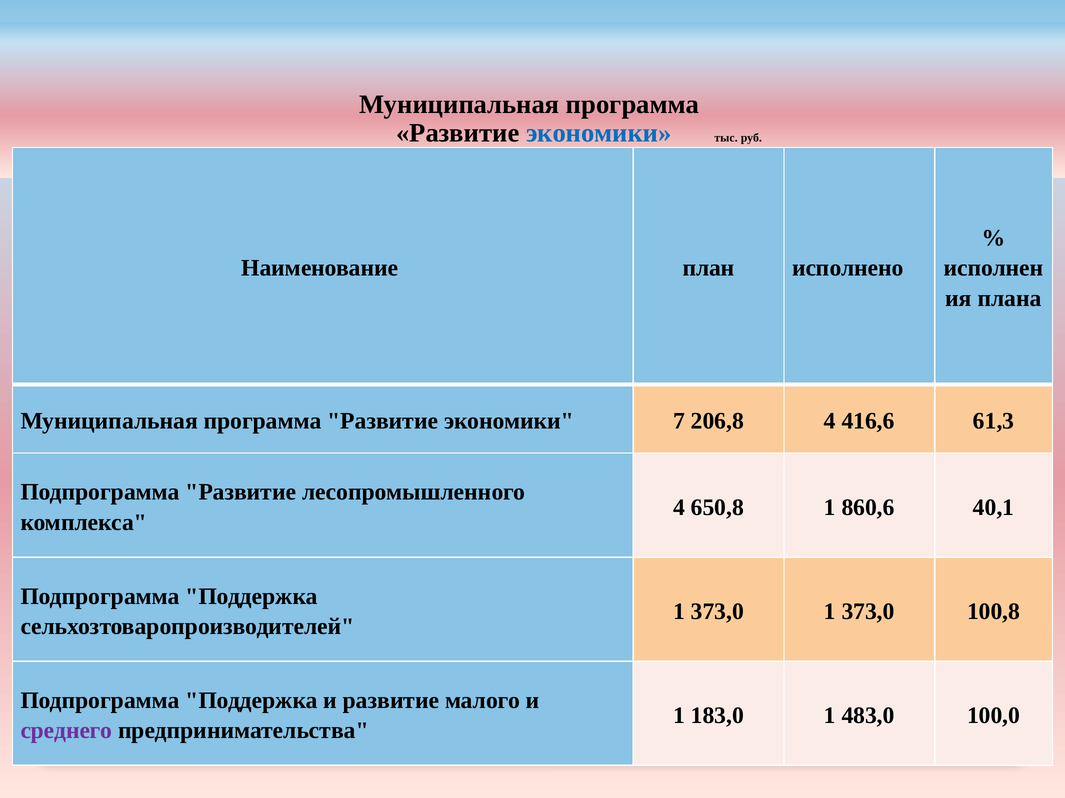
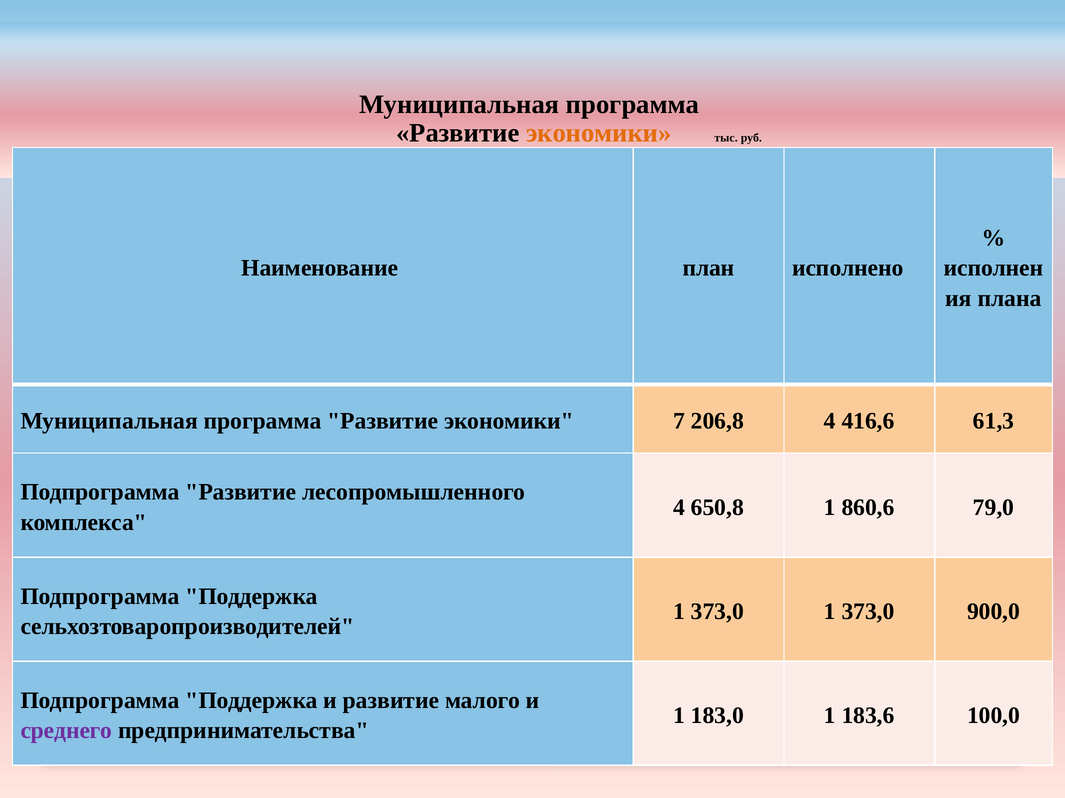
экономики colour: blue -> orange (599, 133)
40,1: 40,1 -> 79,0 (994, 508)
100,8: 100,8 -> 900,0 (994, 612)
483,0: 483,0 -> 183,6 (868, 716)
